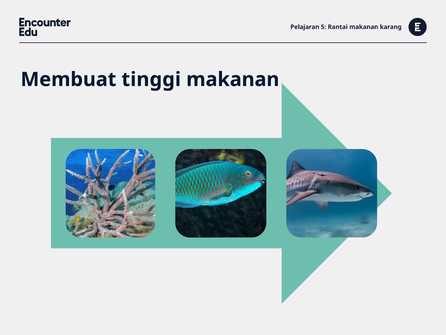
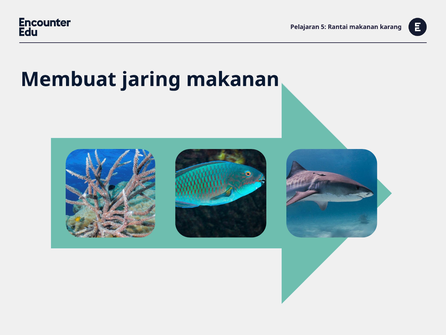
tinggi: tinggi -> jaring (151, 79)
